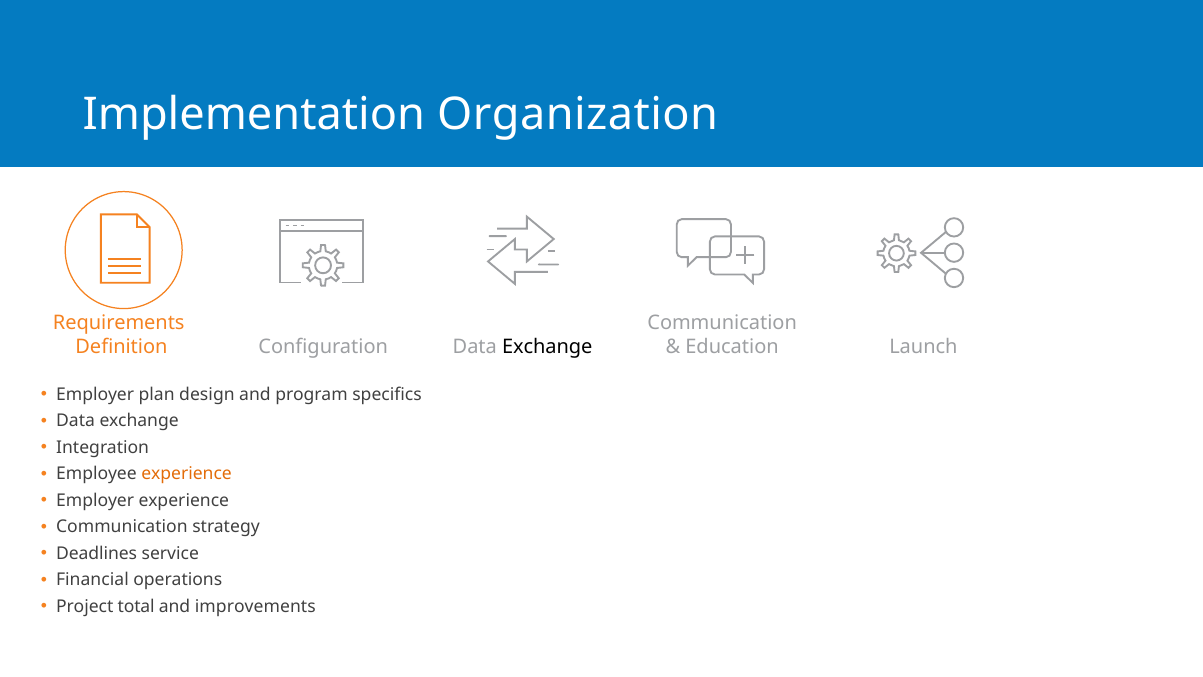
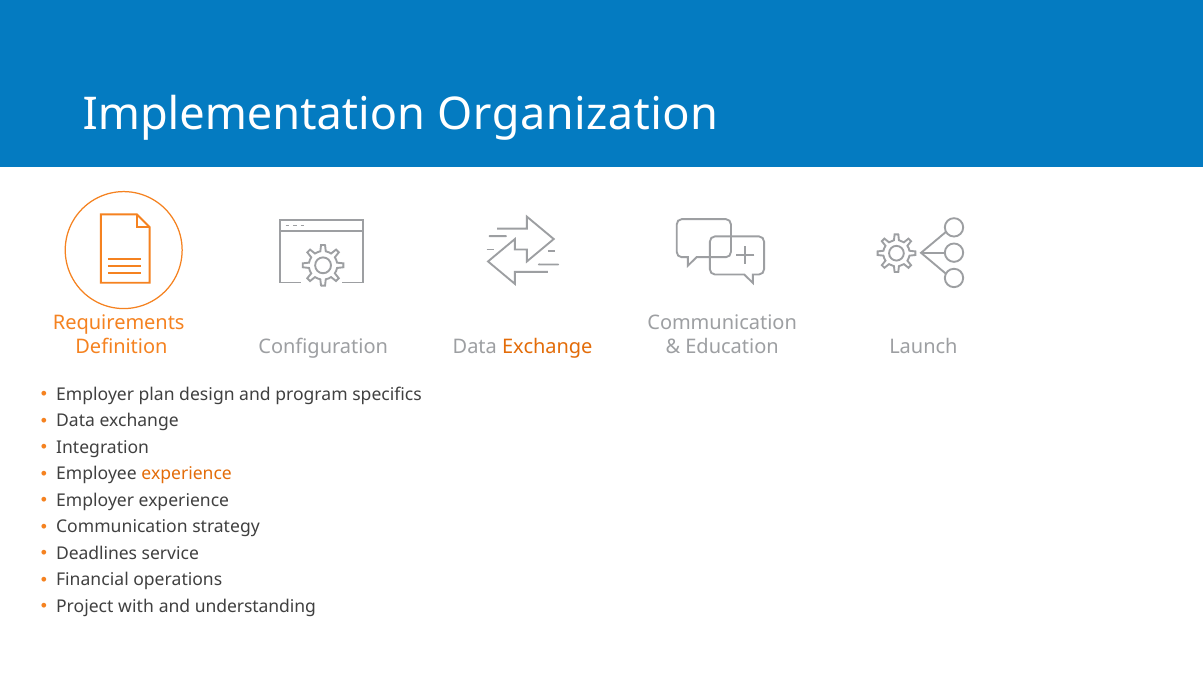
Exchange colour: black -> orange (547, 347)
total: total -> with (136, 606)
improvements: improvements -> understanding (255, 606)
